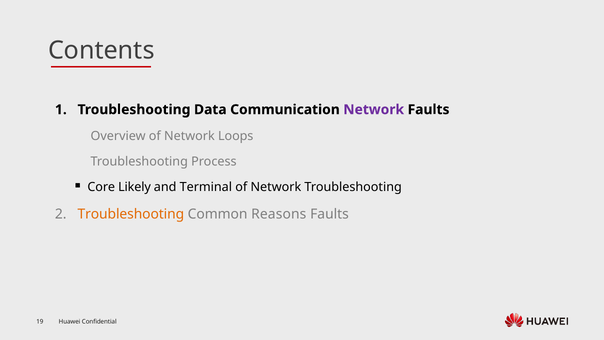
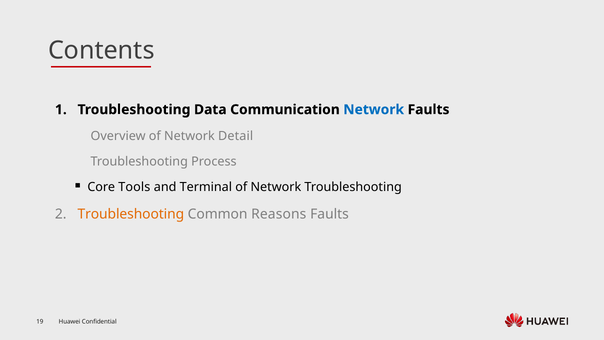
Network colour: purple -> blue (374, 110)
Loops: Loops -> Detail (236, 136)
Likely: Likely -> Tools (134, 187)
